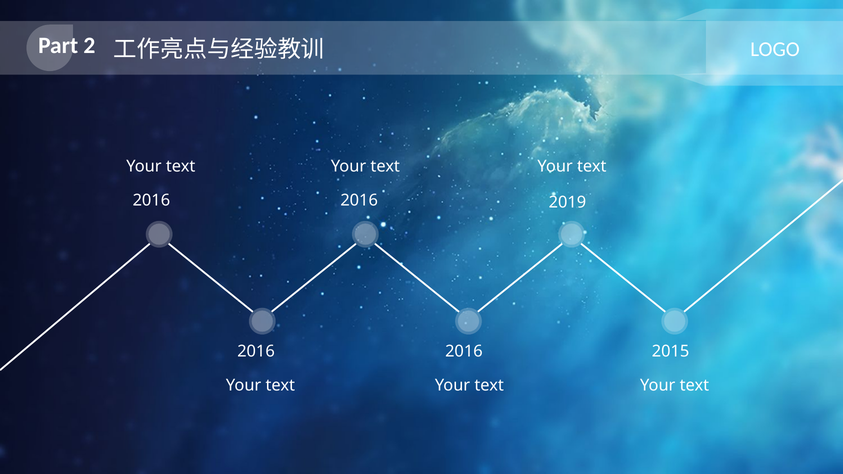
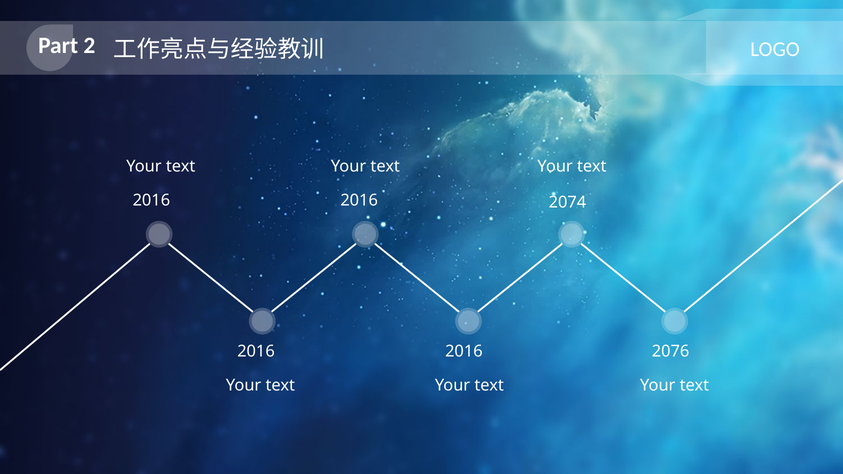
2019: 2019 -> 2074 (567, 203)
2015: 2015 -> 2076 (671, 351)
